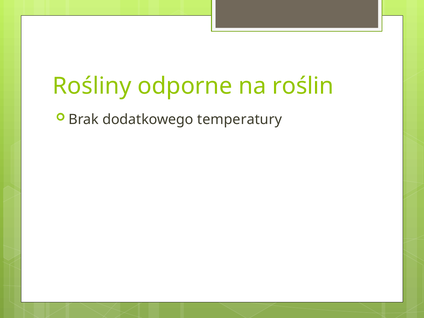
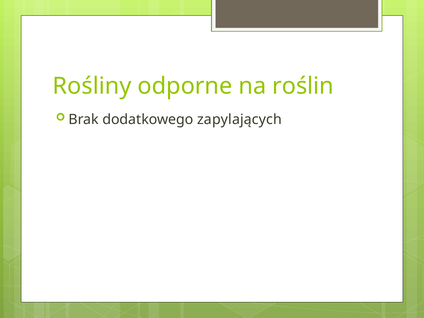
temperatury: temperatury -> zapylających (240, 119)
